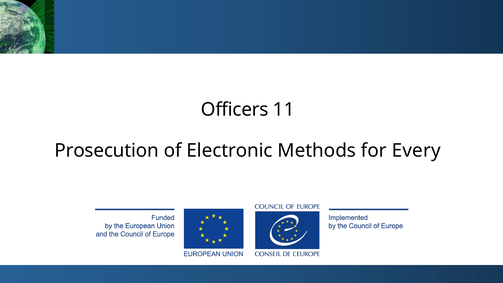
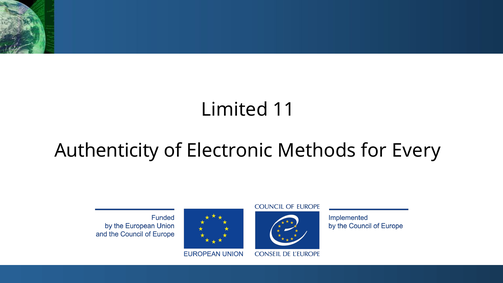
Officers: Officers -> Limited (235, 110)
Prosecution: Prosecution -> Authenticity (107, 150)
